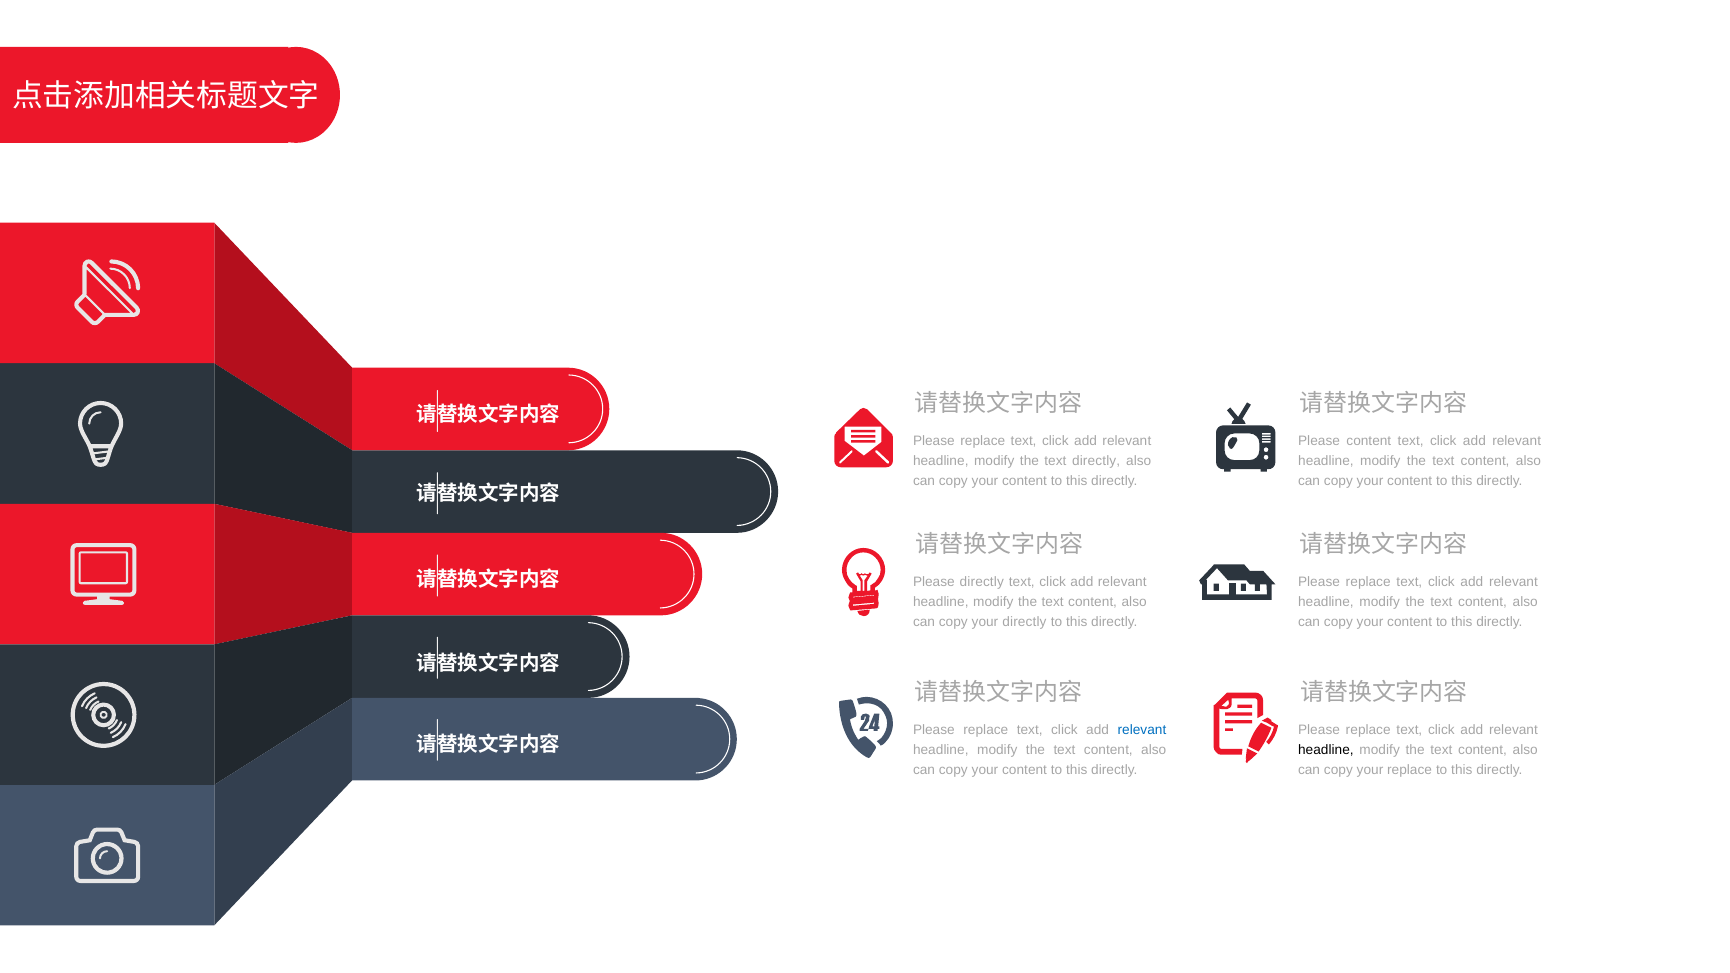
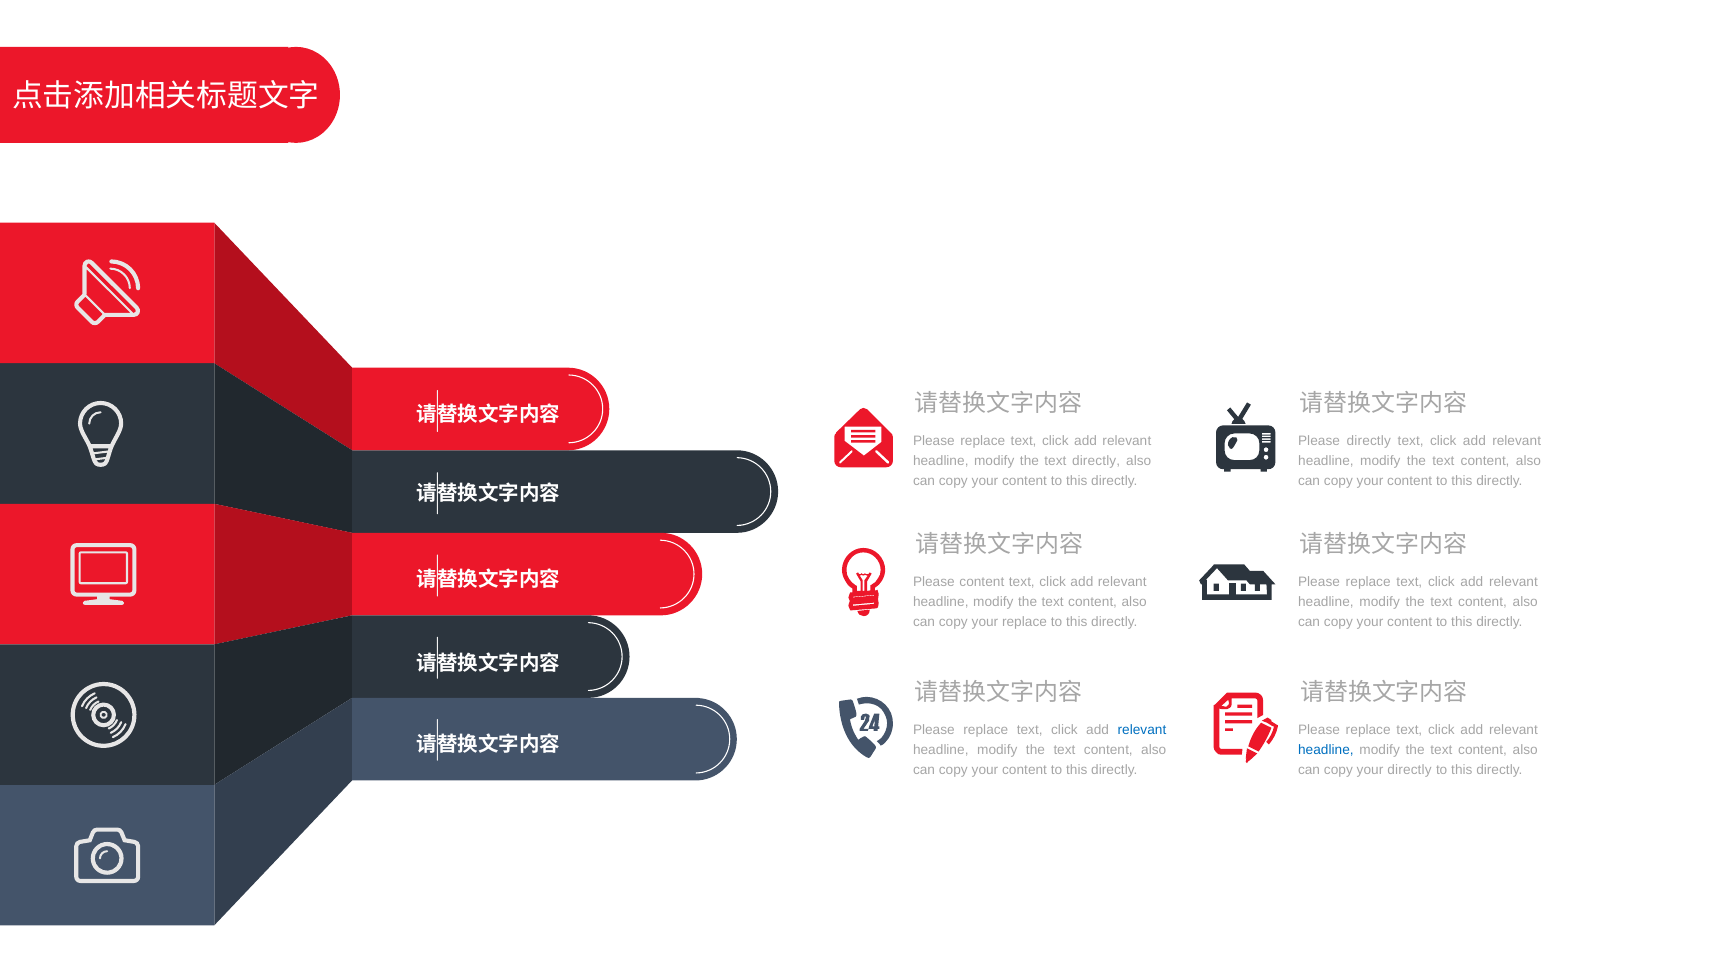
Please content: content -> directly (1369, 441)
Please directly: directly -> content (982, 582)
your directly: directly -> replace (1025, 622)
headline colour: black -> blue (1326, 750)
your replace: replace -> directly (1410, 770)
